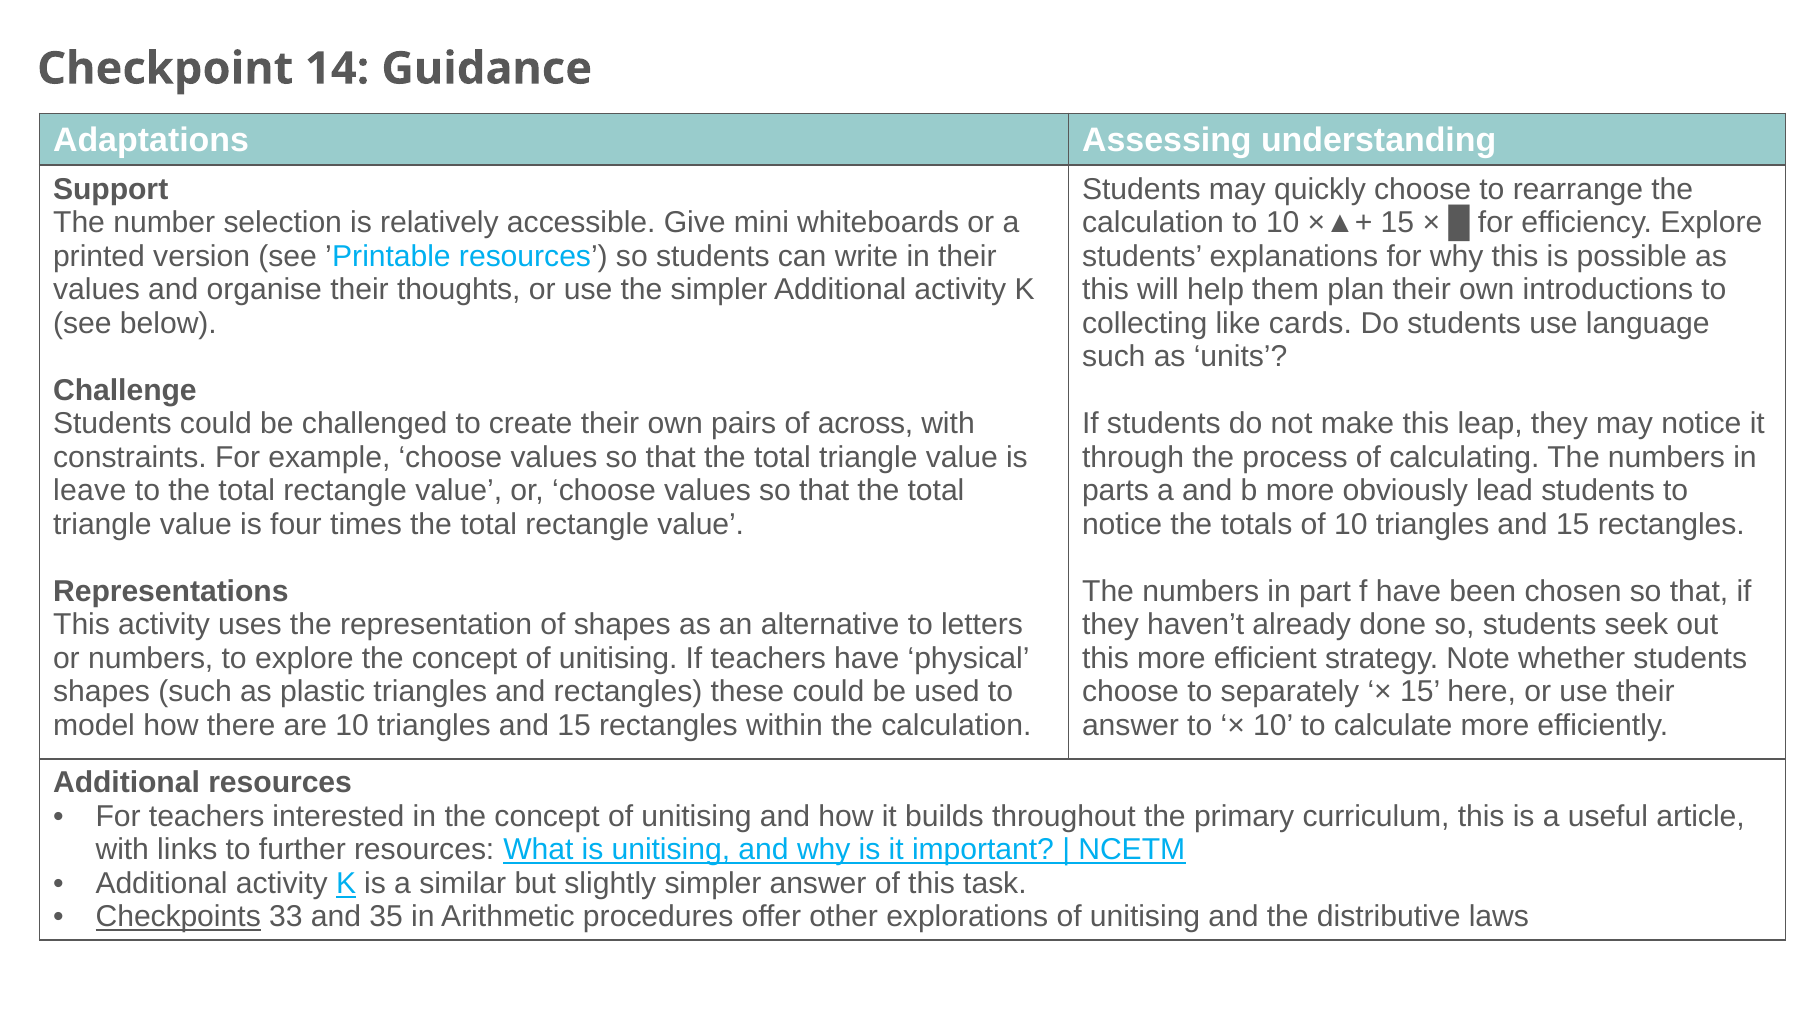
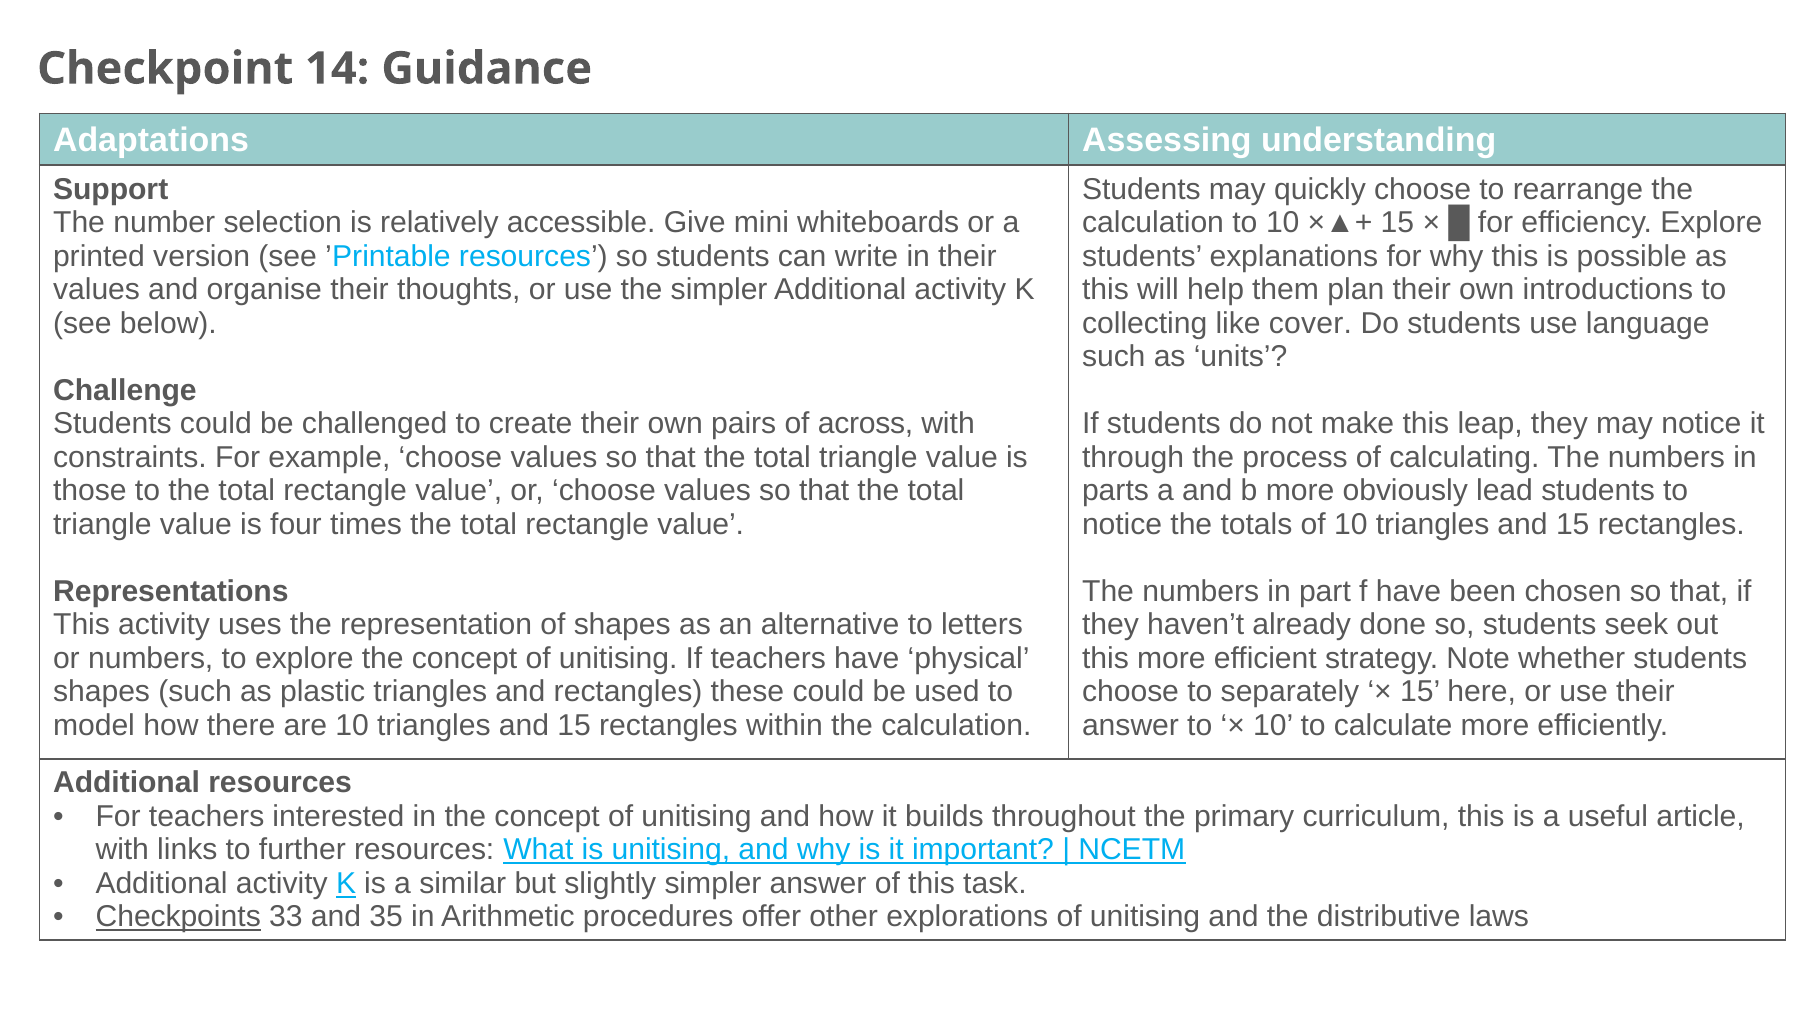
cards: cards -> cover (1310, 323)
leave: leave -> those (90, 490)
